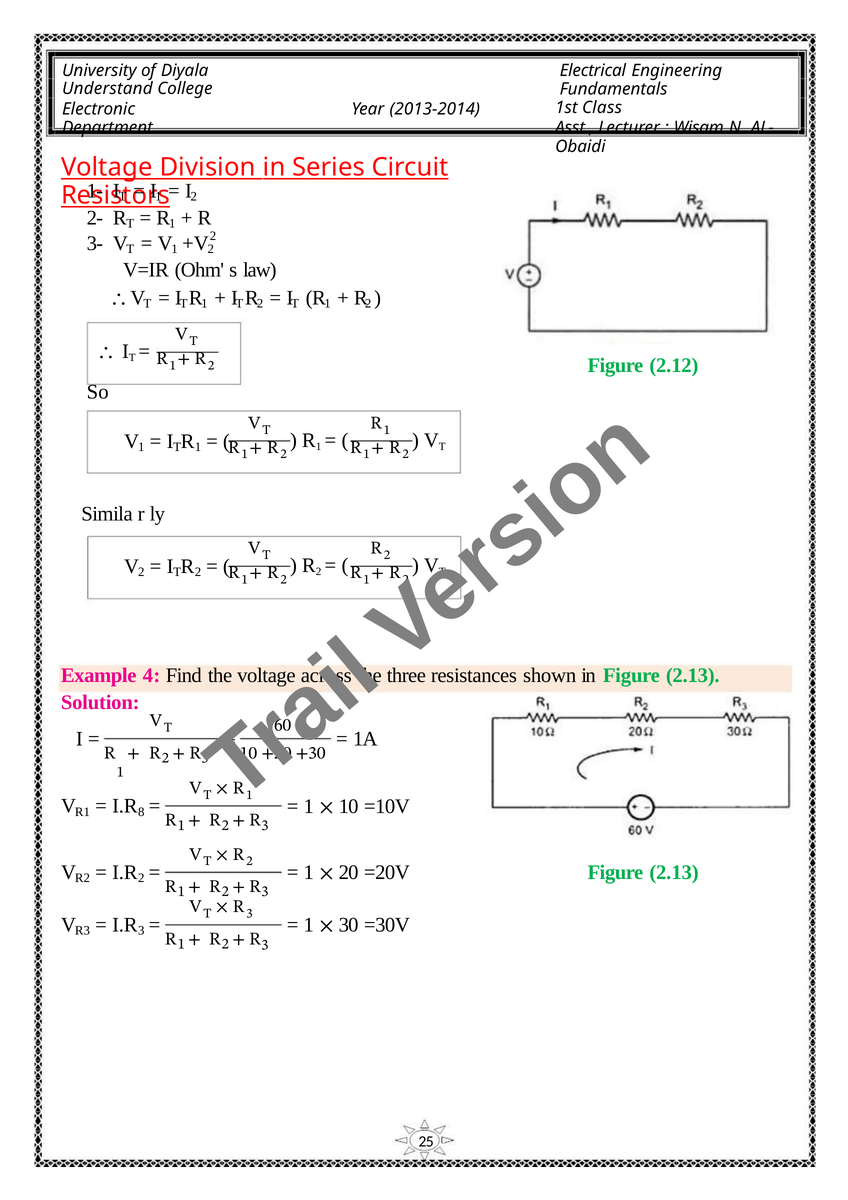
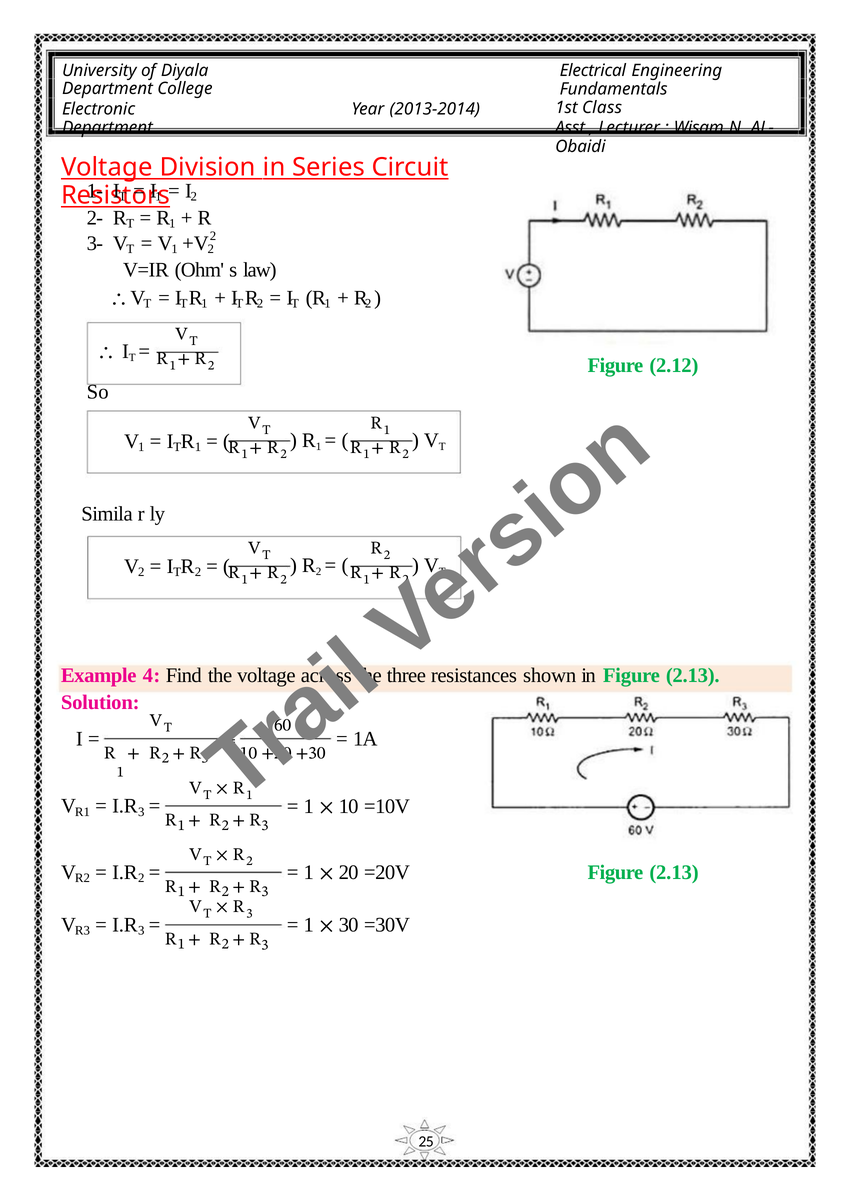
Understand: Understand -> Department (107, 89)
R1 8: 8 -> 3 (141, 812)
